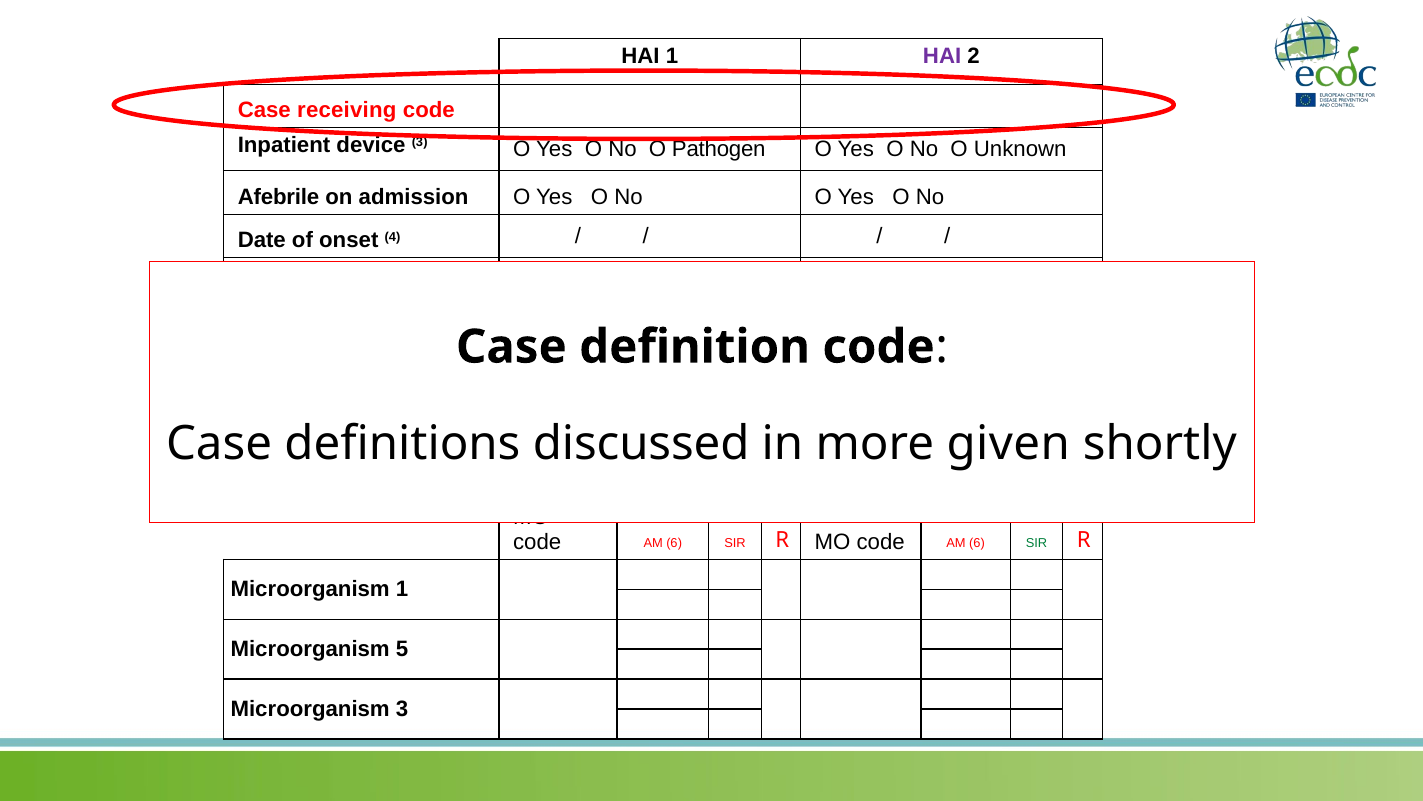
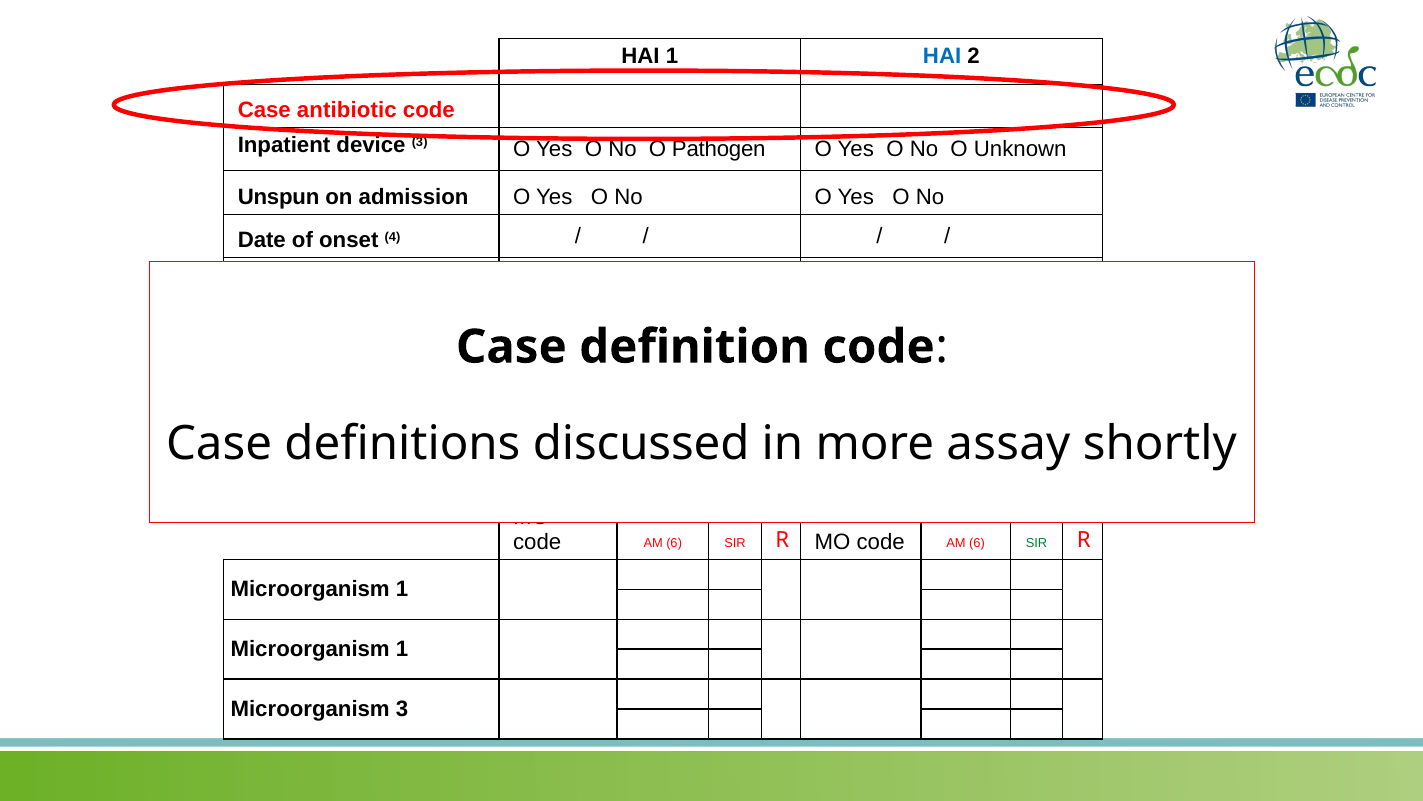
HAI colour: purple -> blue (942, 57)
receiving: receiving -> antibiotic (347, 110)
Afebrile: Afebrile -> Unspun (279, 197)
given: given -> assay (1008, 443)
5: 5 -> 1 (402, 649)
